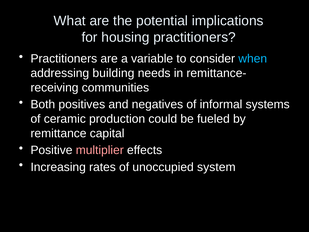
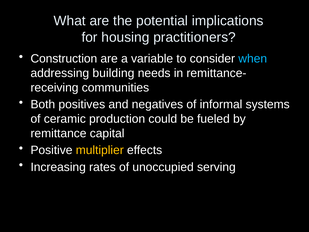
Practitioners: Practitioners -> Construction (64, 59)
multiplier colour: pink -> yellow (100, 150)
system: system -> serving (216, 167)
